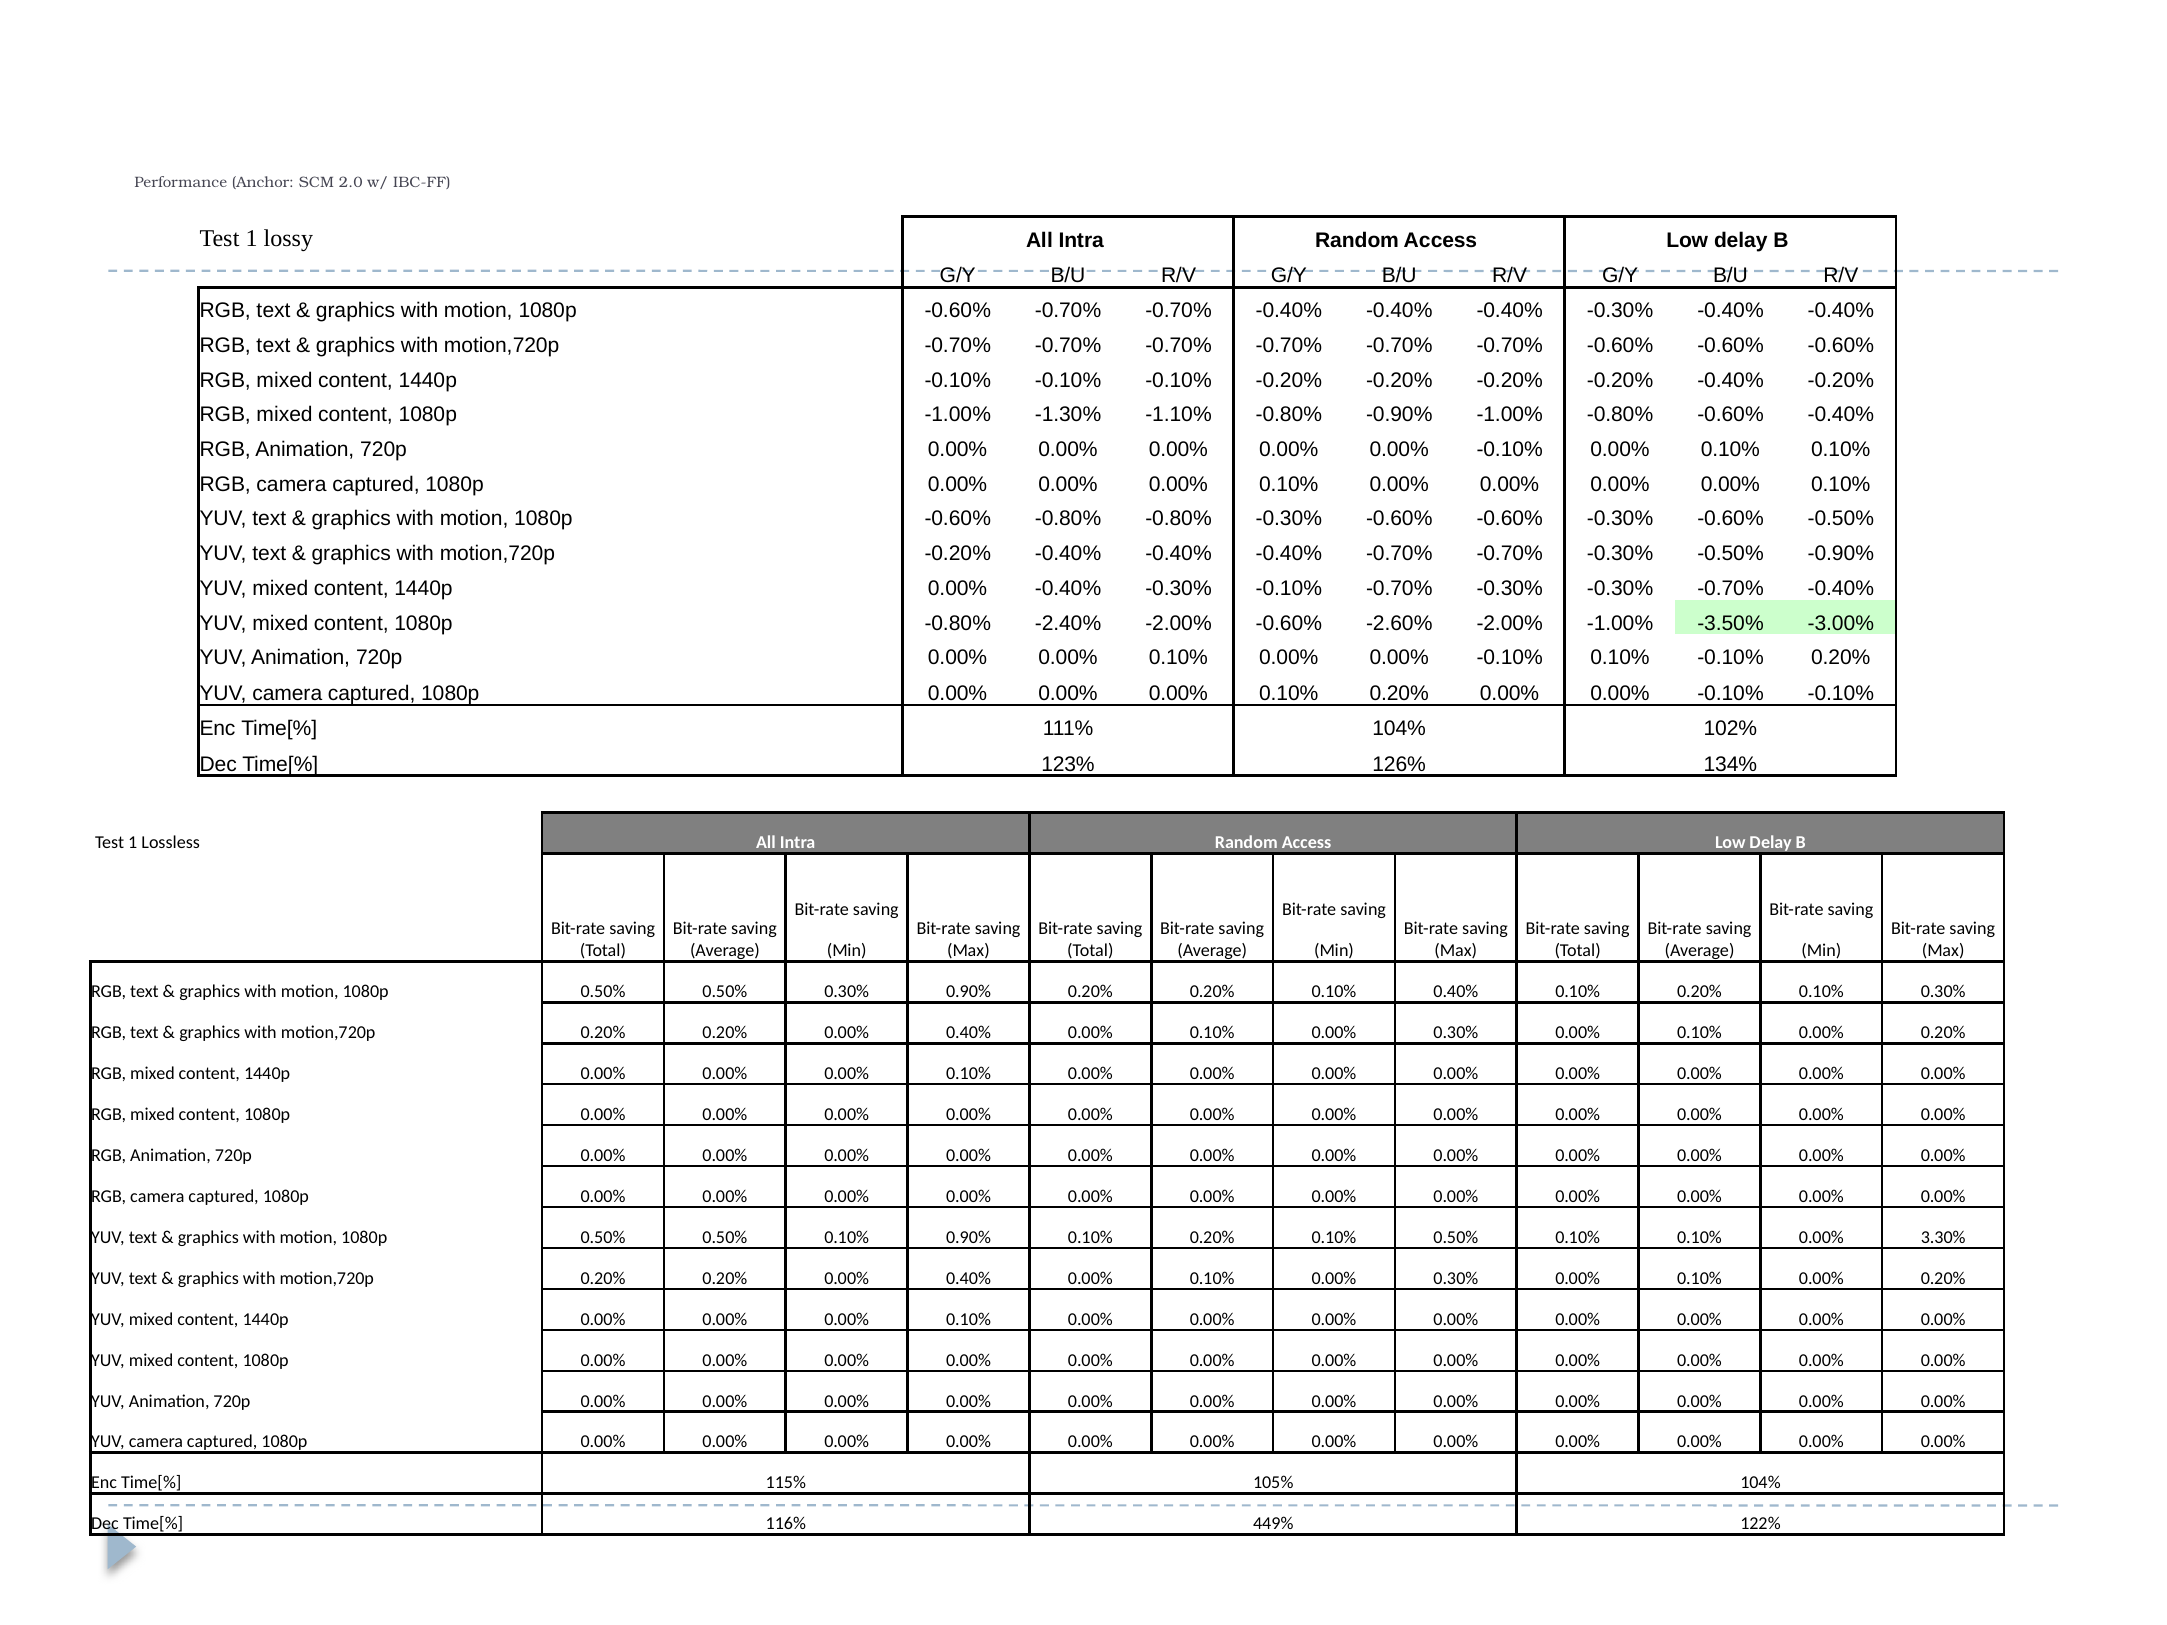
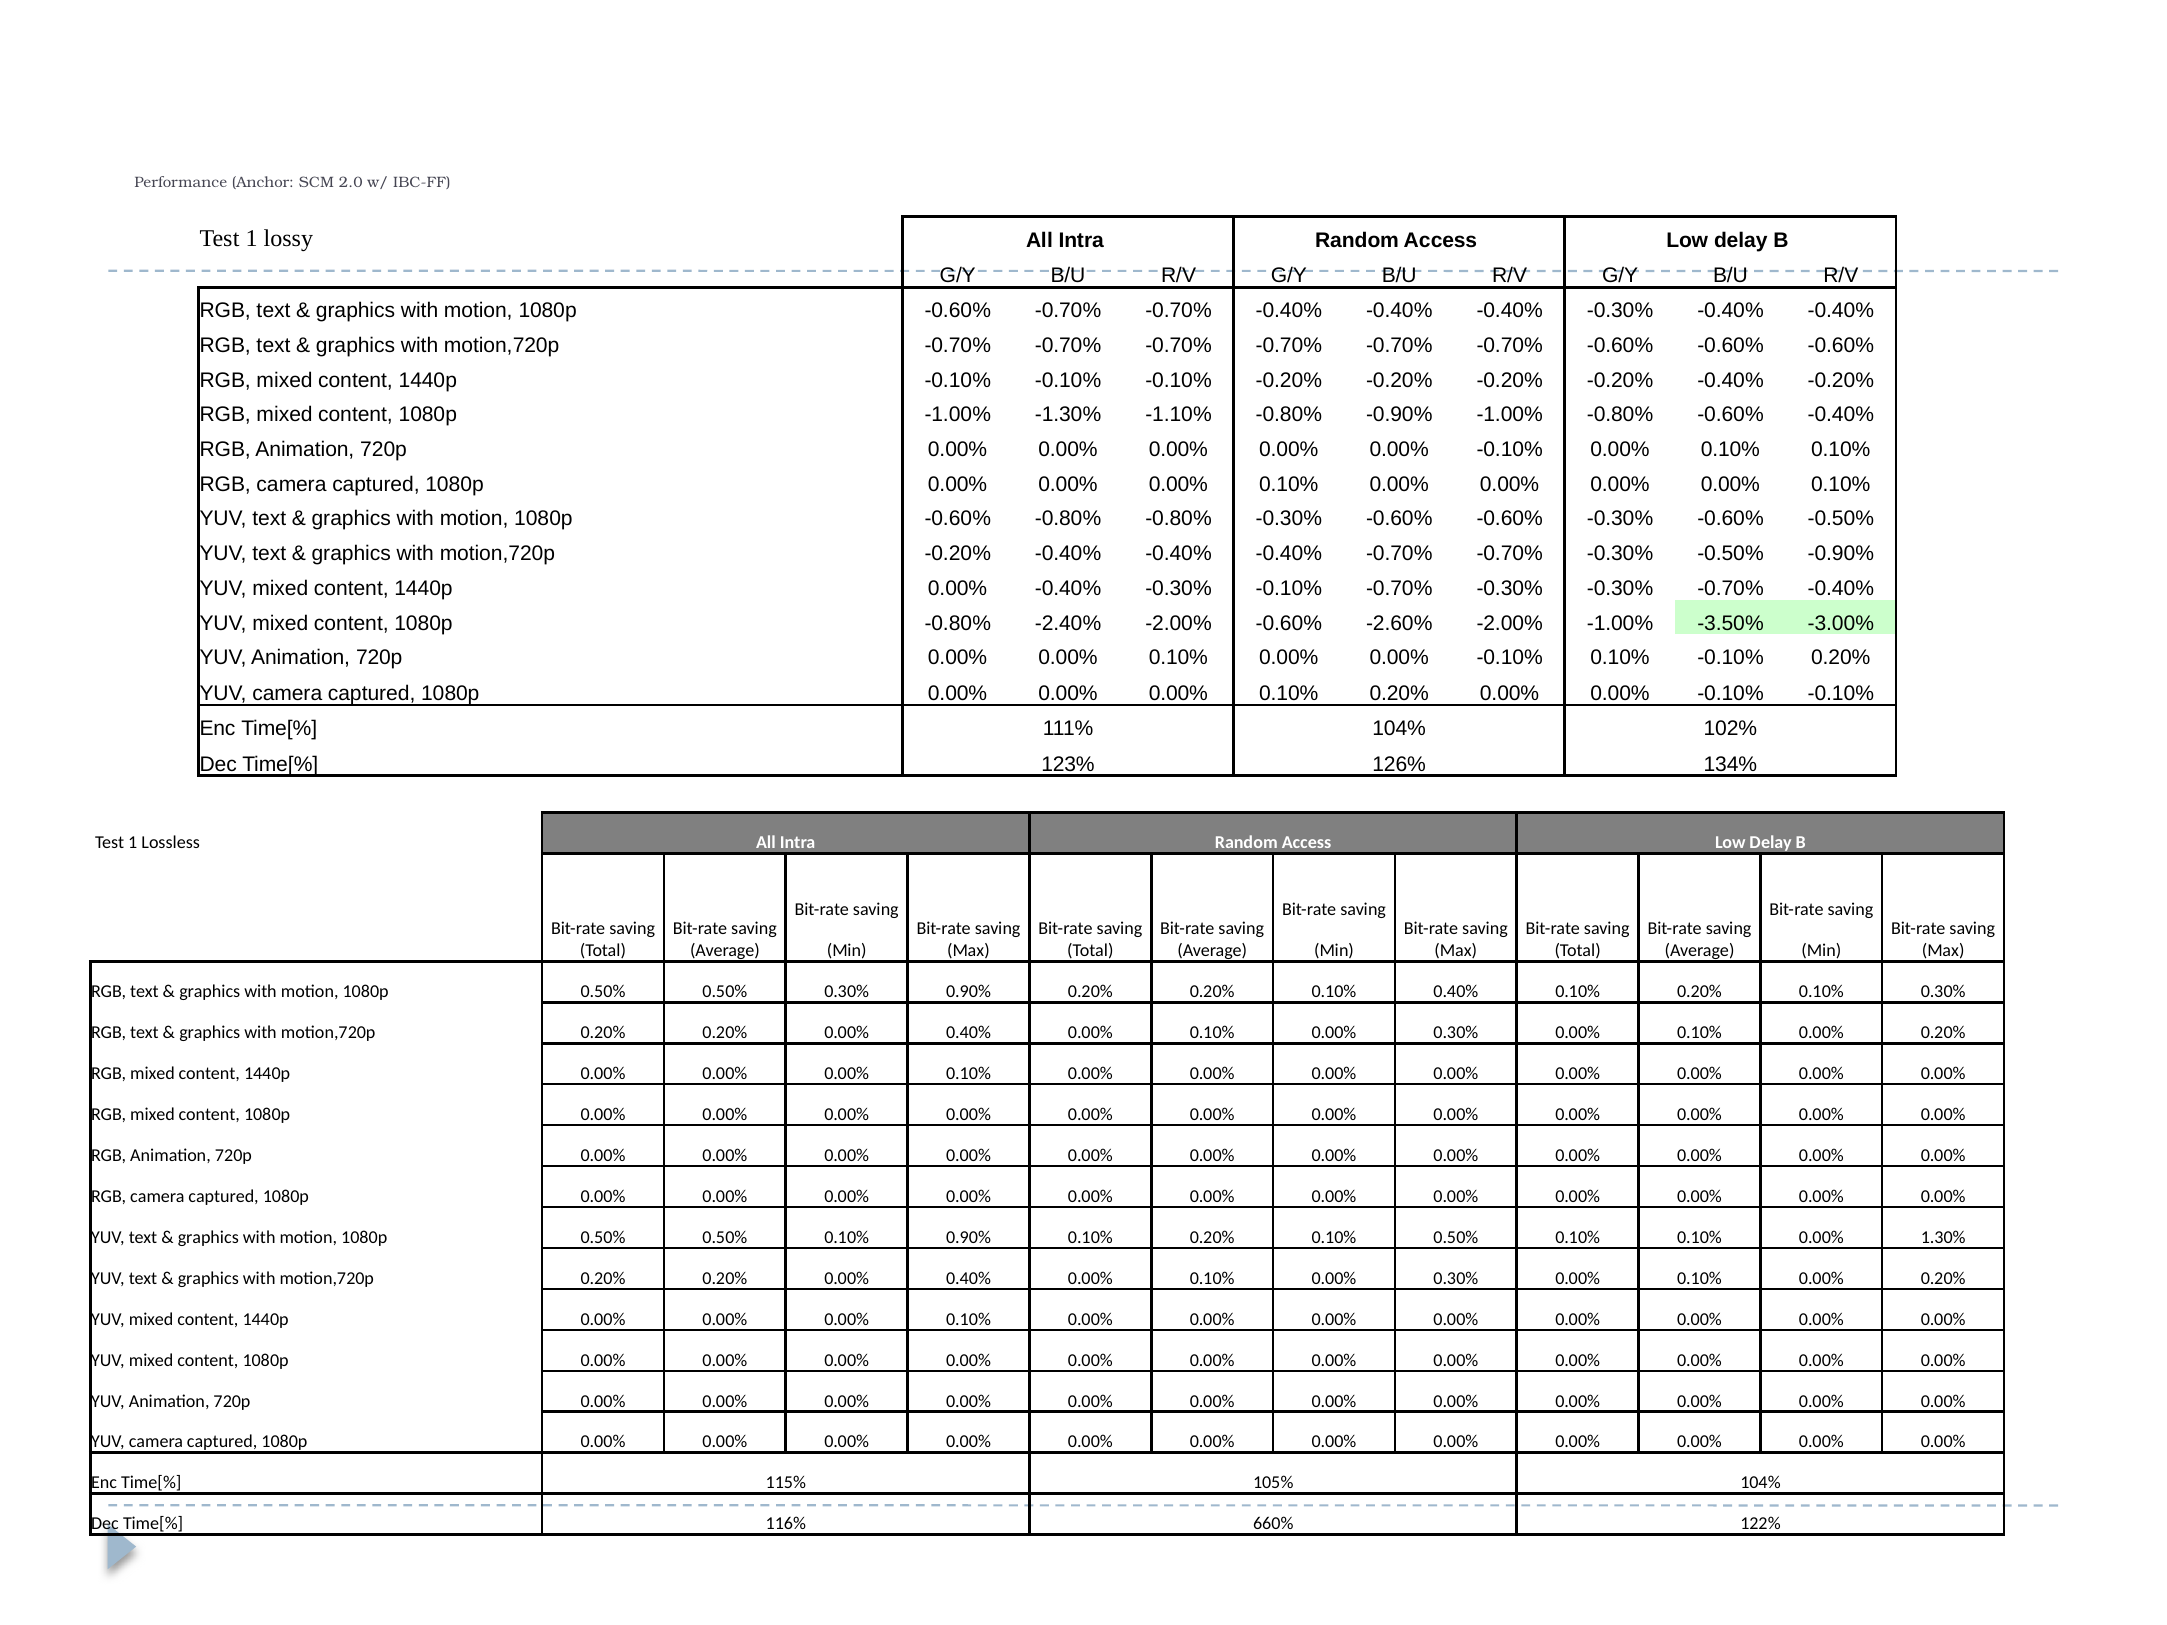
3.30%: 3.30% -> 1.30% (1943, 1237)
449%: 449% -> 660% (1273, 1524)
